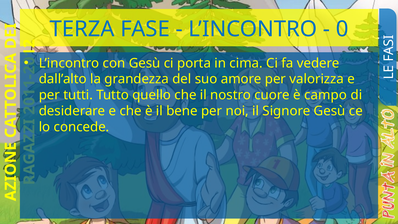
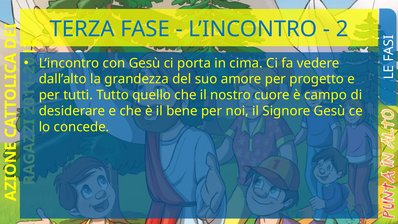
0: 0 -> 2 (342, 29)
valorizza: valorizza -> progetto (317, 79)
